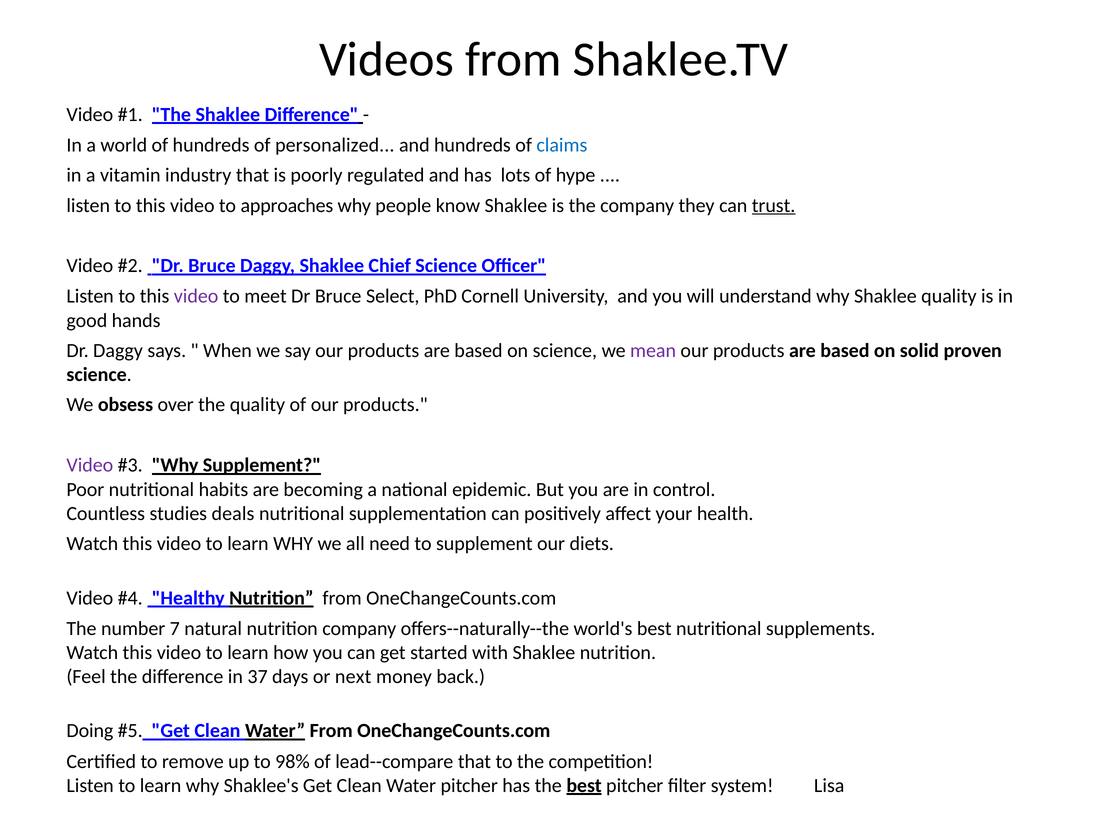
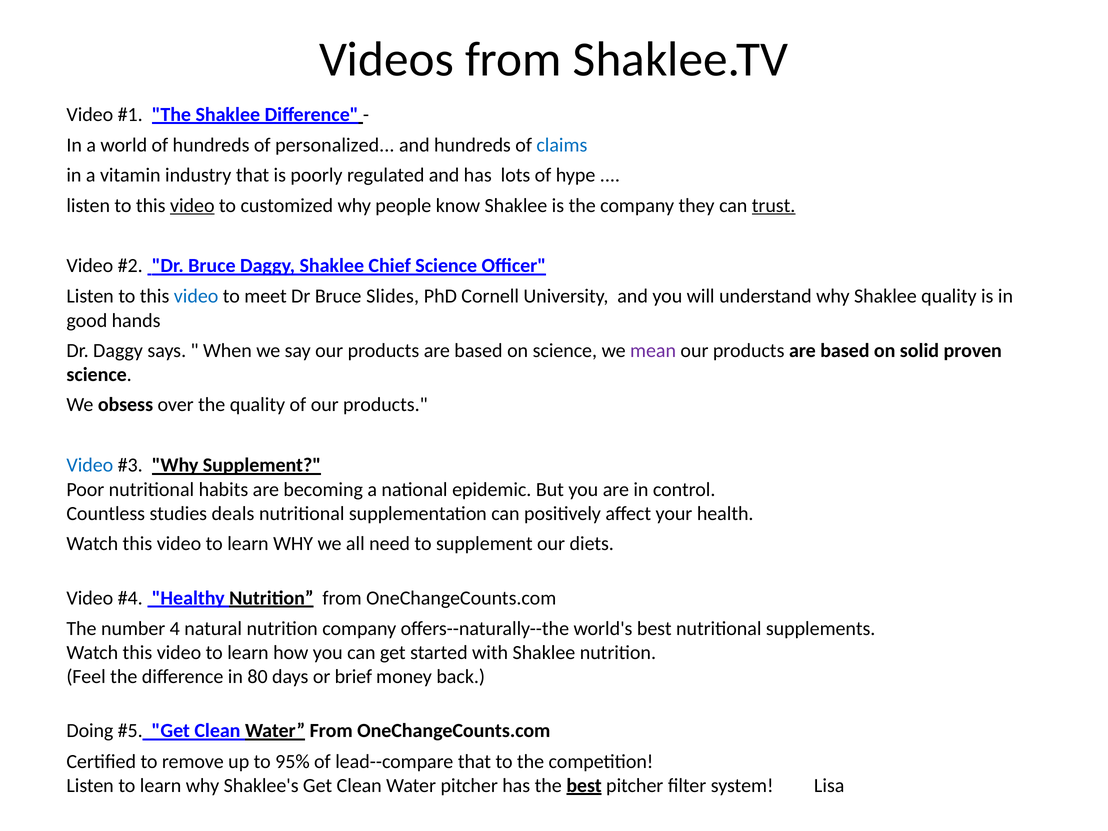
video underline: none -> present (192, 205)
approaches: approaches -> customized (287, 205)
video colour: purple -> blue (196, 296)
Select: Select -> Slides (393, 296)
Video colour: purple -> blue (90, 465)
7: 7 -> 4 (175, 629)
37: 37 -> 80 (258, 677)
next: next -> brief (353, 677)
98%: 98% -> 95% (292, 761)
